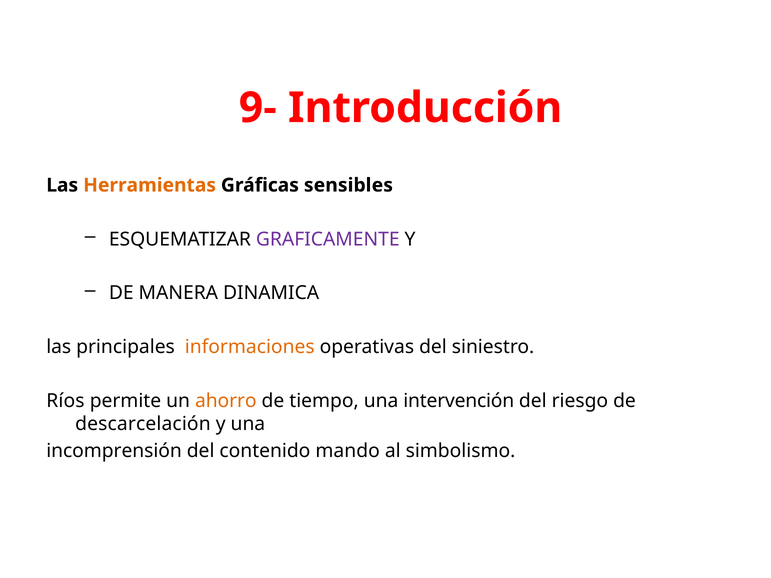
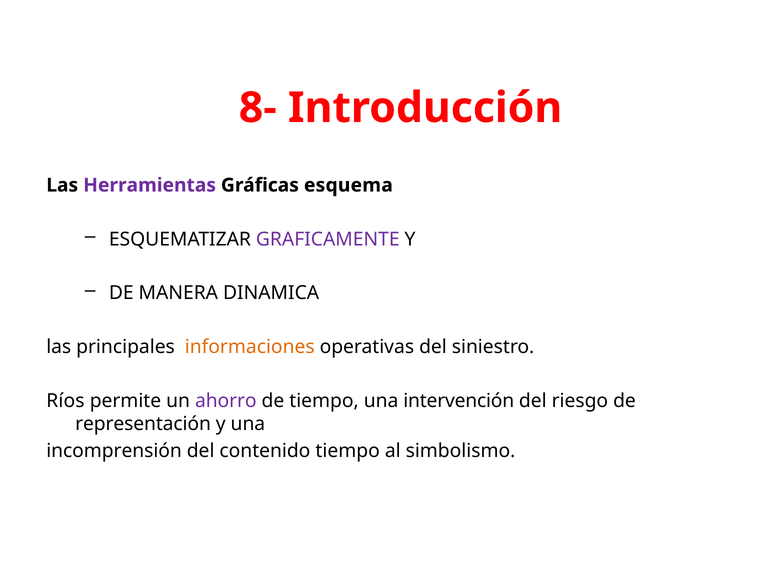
9-: 9- -> 8- (258, 108)
Herramientas colour: orange -> purple (150, 185)
sensibles: sensibles -> esquema (348, 185)
ahorro colour: orange -> purple (226, 401)
descarcelación: descarcelación -> representación (143, 424)
contenido mando: mando -> tiempo (348, 451)
